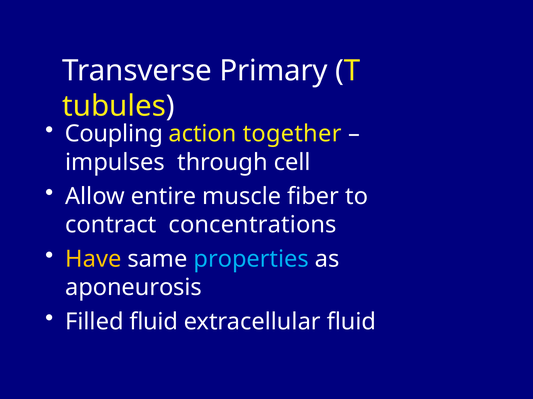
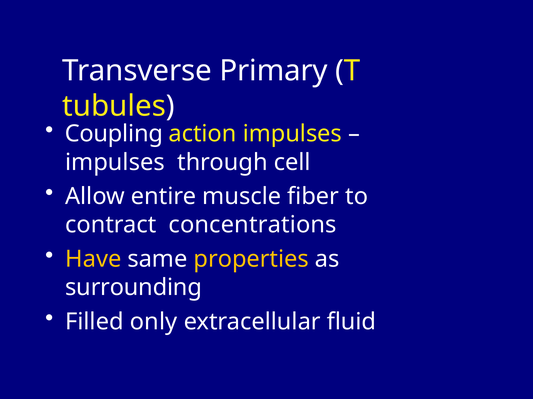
action together: together -> impulses (292, 134)
properties colour: light blue -> yellow (251, 260)
aponeurosis: aponeurosis -> surrounding (134, 288)
Filled fluid: fluid -> only (154, 322)
